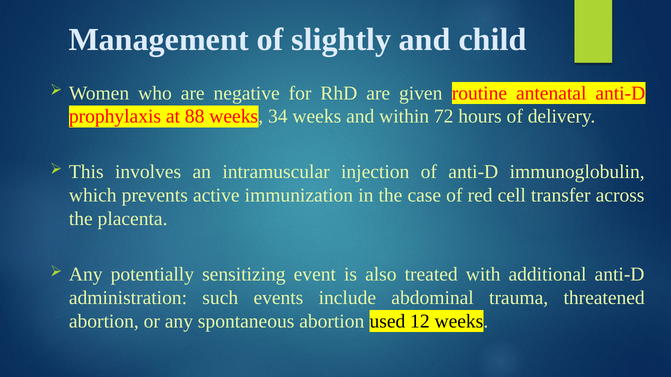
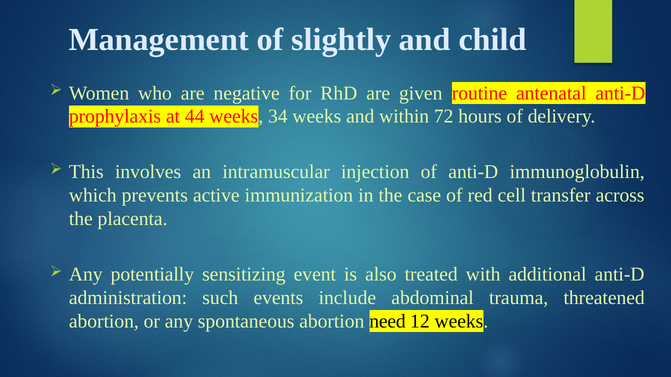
88: 88 -> 44 (195, 117)
used: used -> need (388, 321)
